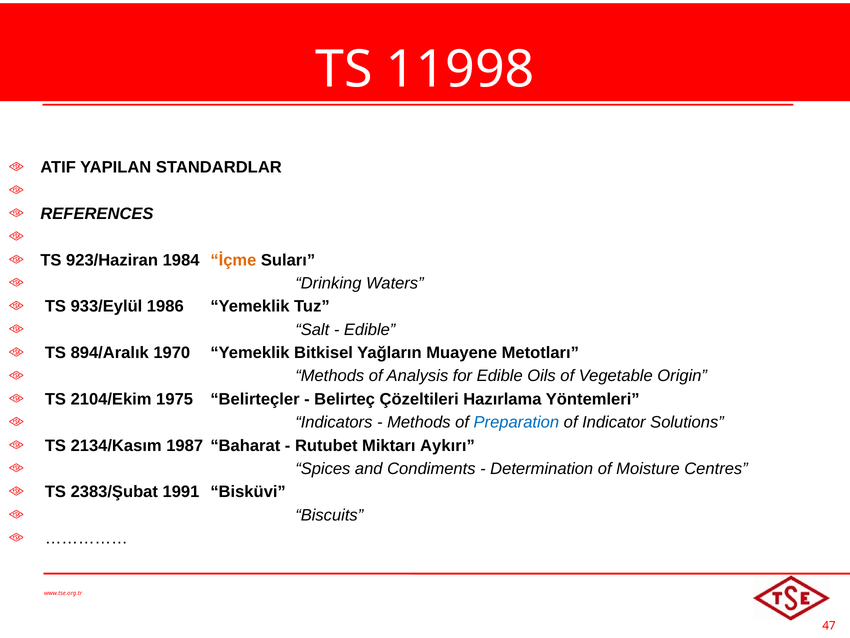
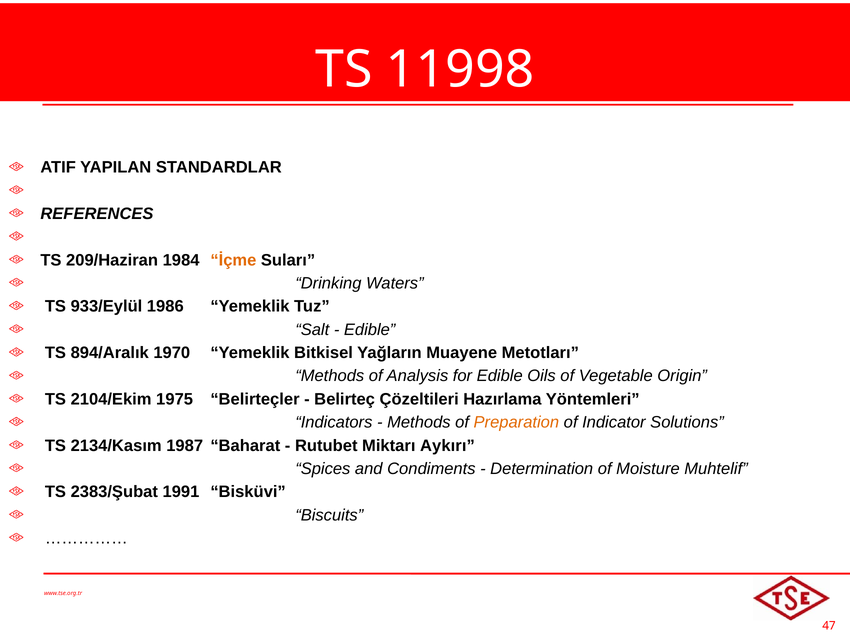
923/Haziran: 923/Haziran -> 209/Haziran (112, 260)
Preparation colour: blue -> orange (516, 422)
Centres: Centres -> Muhtelif (716, 468)
